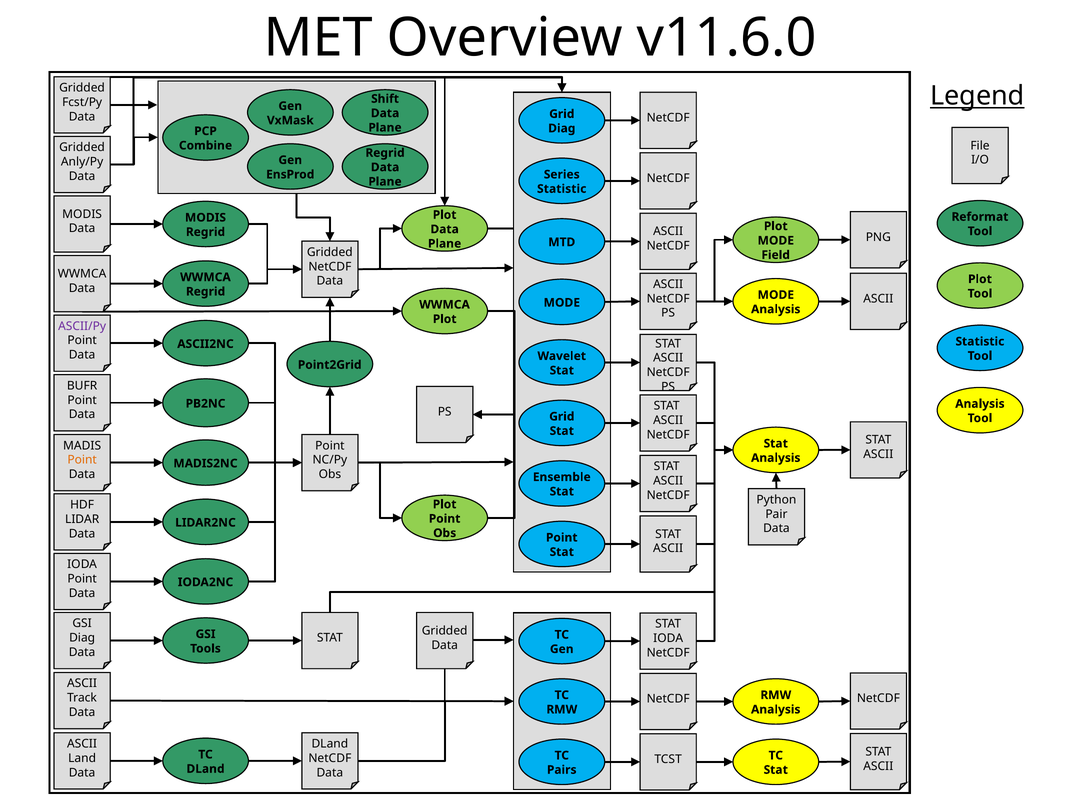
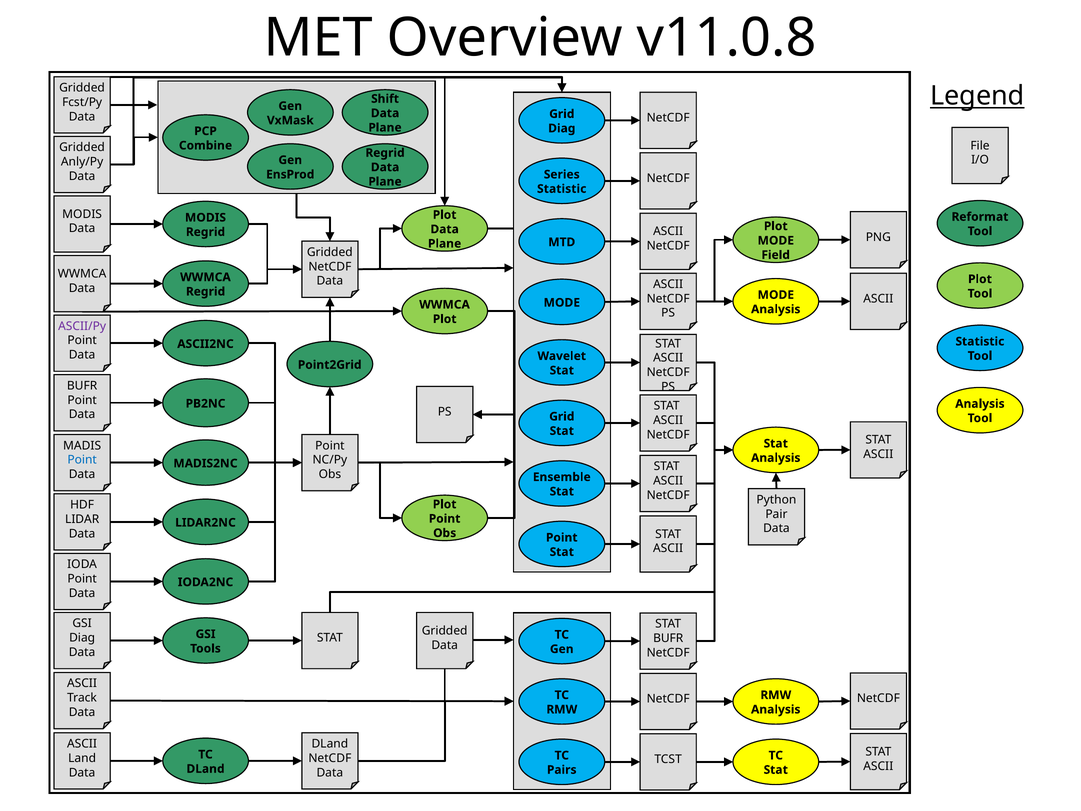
v11.6.0: v11.6.0 -> v11.0.8 (727, 38)
Point colour: orange -> blue (82, 460)
IODA: IODA -> BUFR (668, 638)
